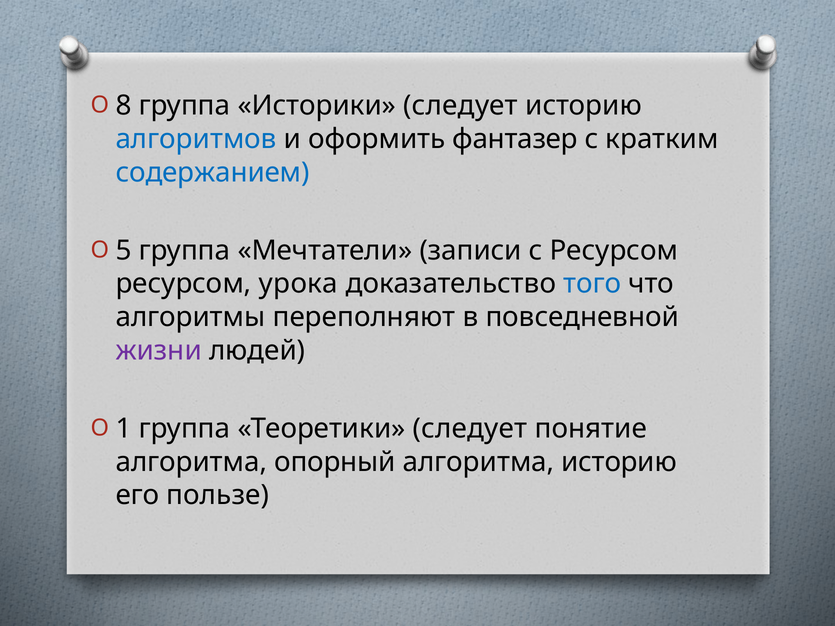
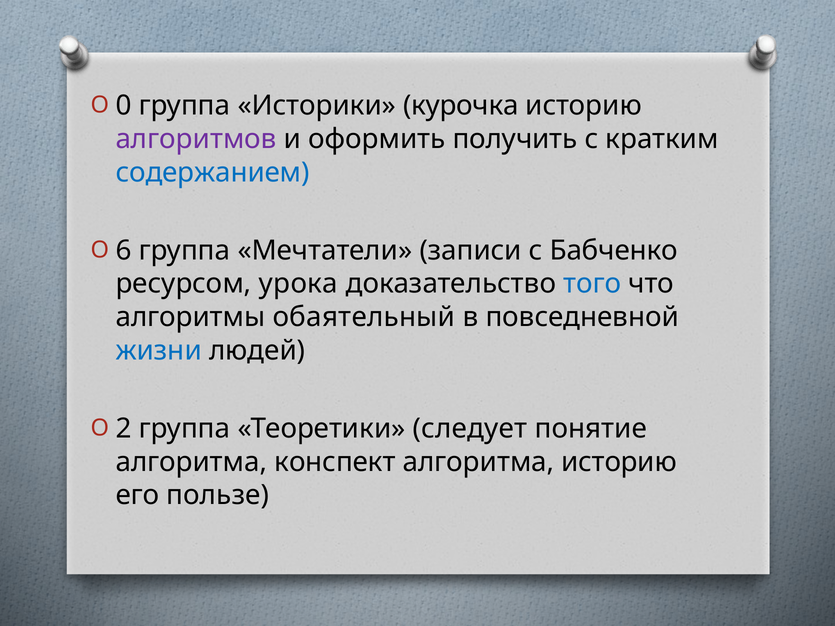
8: 8 -> 0 (124, 106)
Историки следует: следует -> курочка (461, 106)
алгоритмов colour: blue -> purple (196, 139)
фантазер: фантазер -> получить (515, 139)
5: 5 -> 6 (124, 251)
с Ресурсом: Ресурсом -> Бабченко (614, 251)
переполняют: переполняют -> обаятельный (364, 317)
жизни colour: purple -> blue (159, 351)
1: 1 -> 2 (124, 429)
опорный: опорный -> конспект (335, 462)
